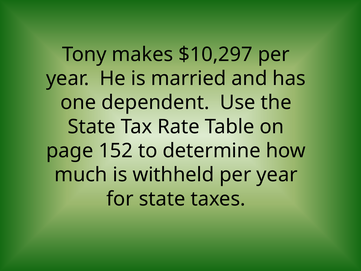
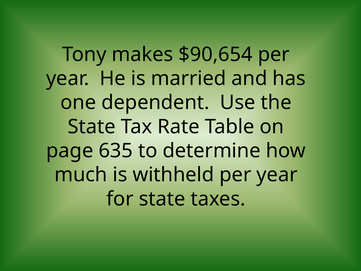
$10,297: $10,297 -> $90,654 (216, 54)
152: 152 -> 635 (116, 151)
